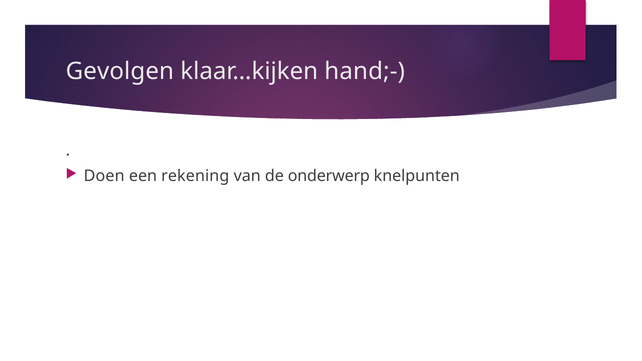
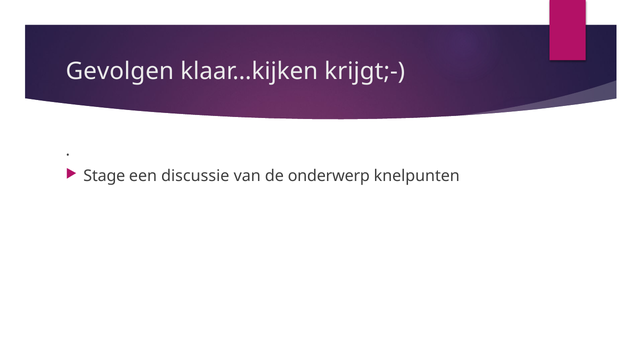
hand;-: hand;- -> krijgt;- (365, 72)
Doen: Doen -> Stage (104, 176)
rekening: rekening -> discussie (195, 176)
